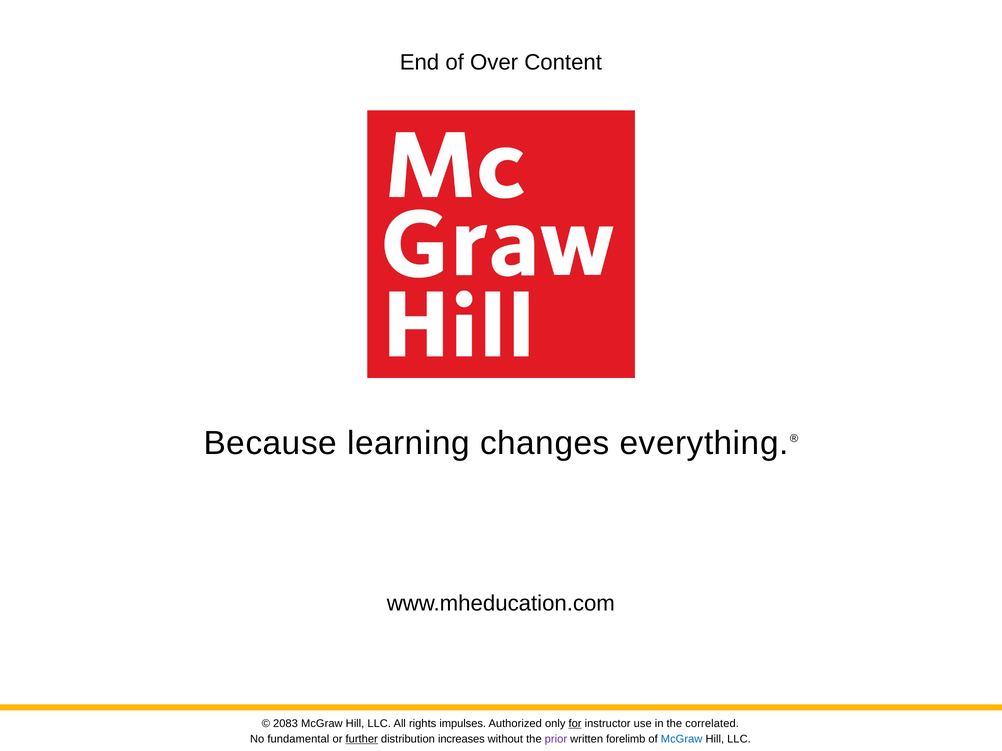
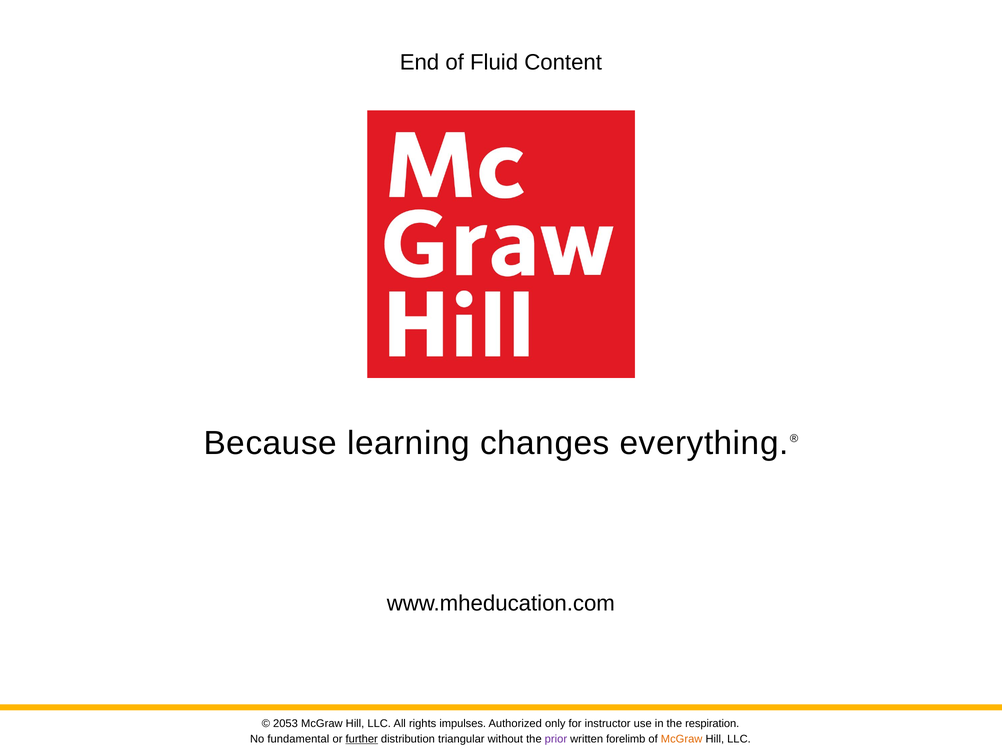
Over: Over -> Fluid (494, 63)
2083: 2083 -> 2053 (285, 724)
for underline: present -> none (575, 724)
correlated: correlated -> respiration (712, 724)
increases: increases -> triangular (461, 740)
McGraw colour: blue -> orange (682, 740)
